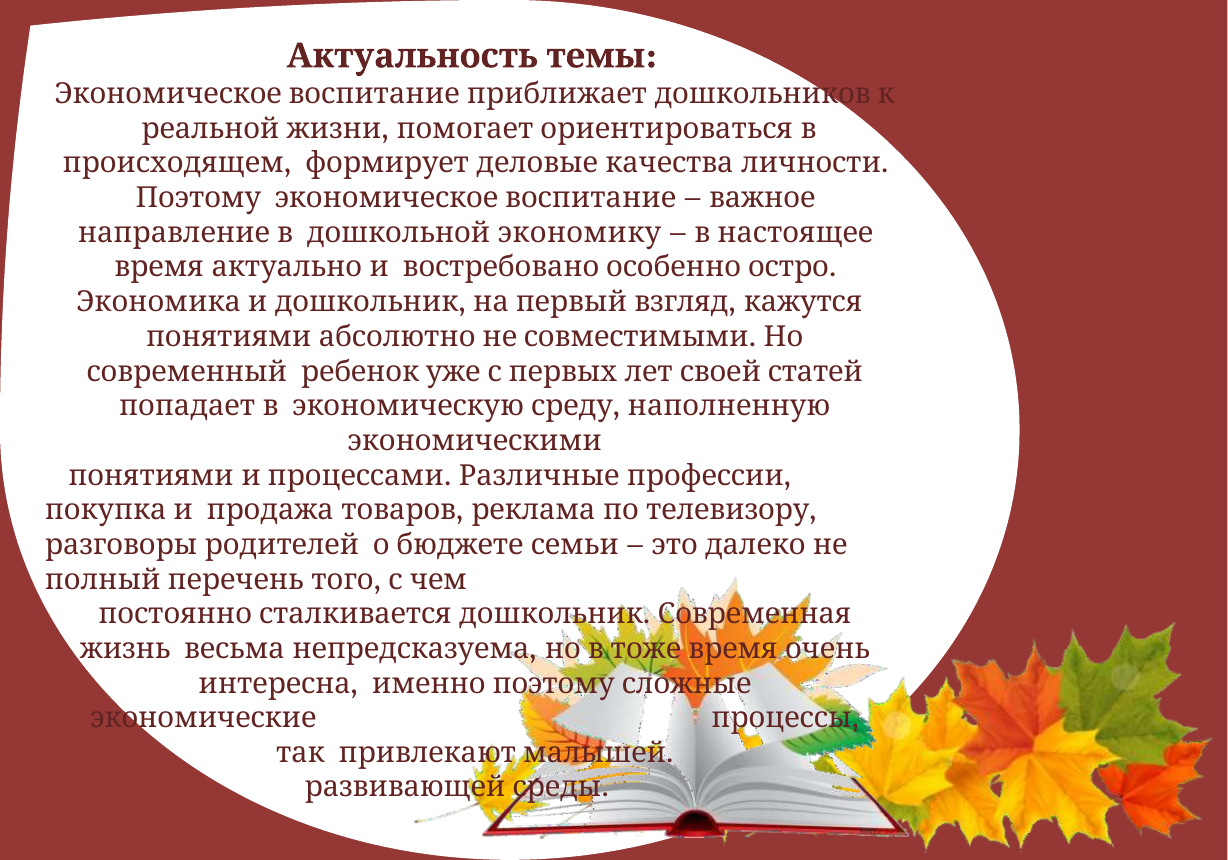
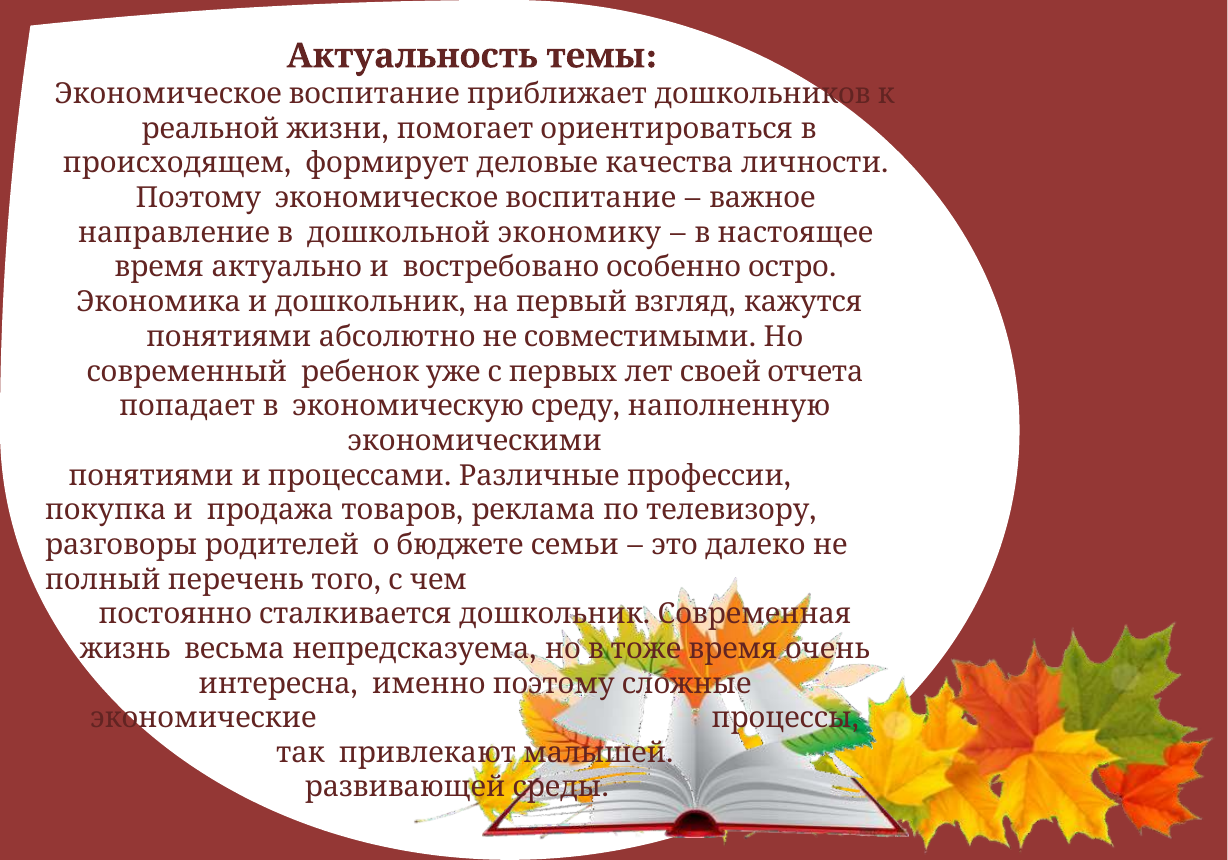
статей: статей -> отчета (815, 371)
